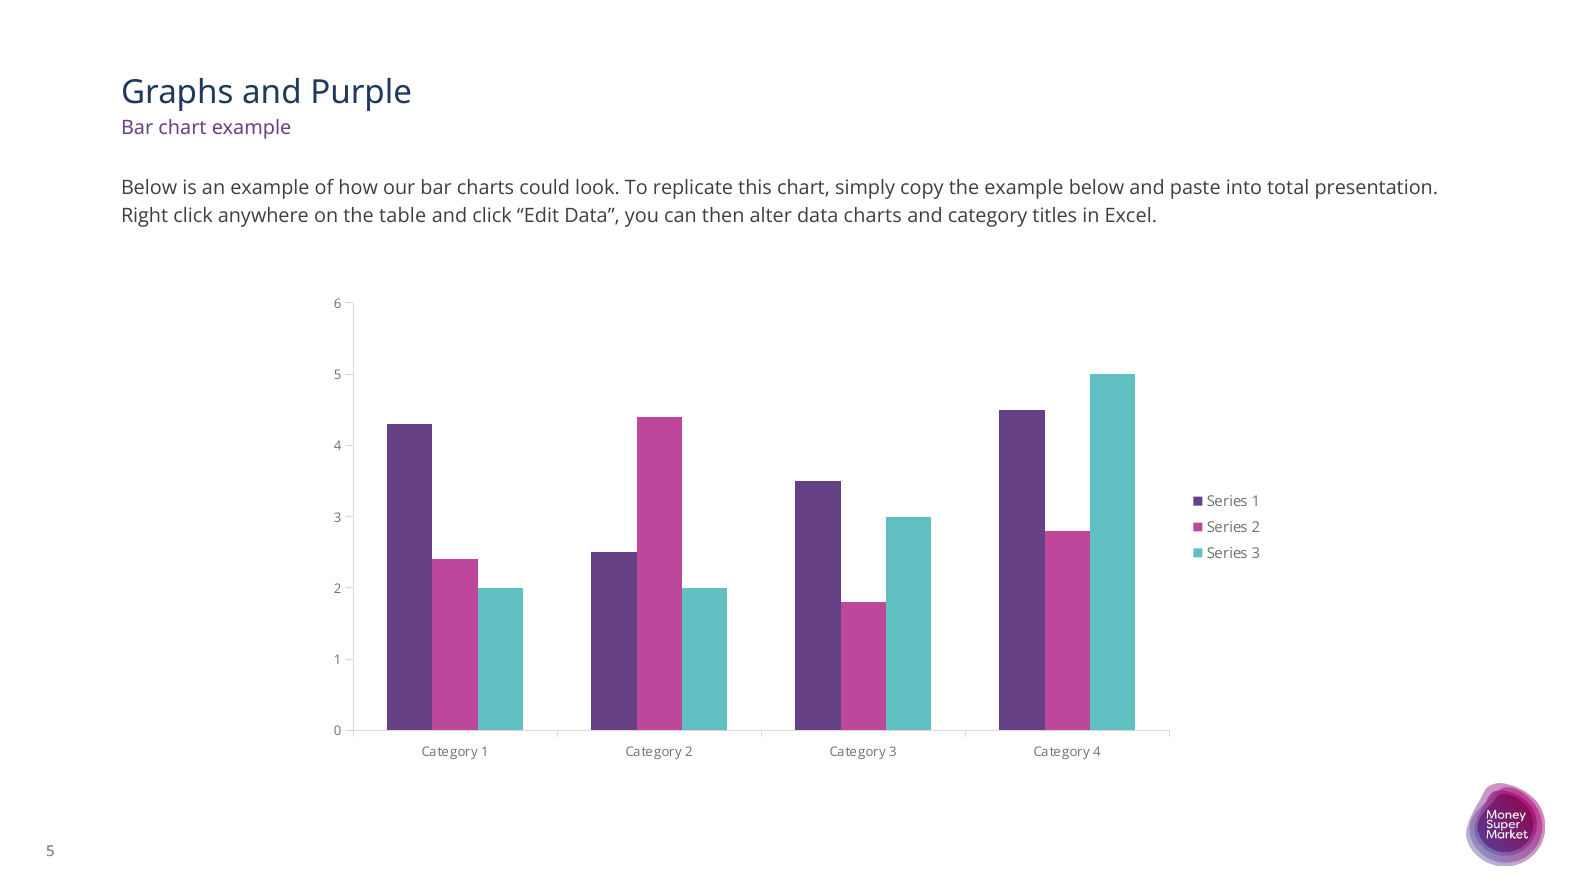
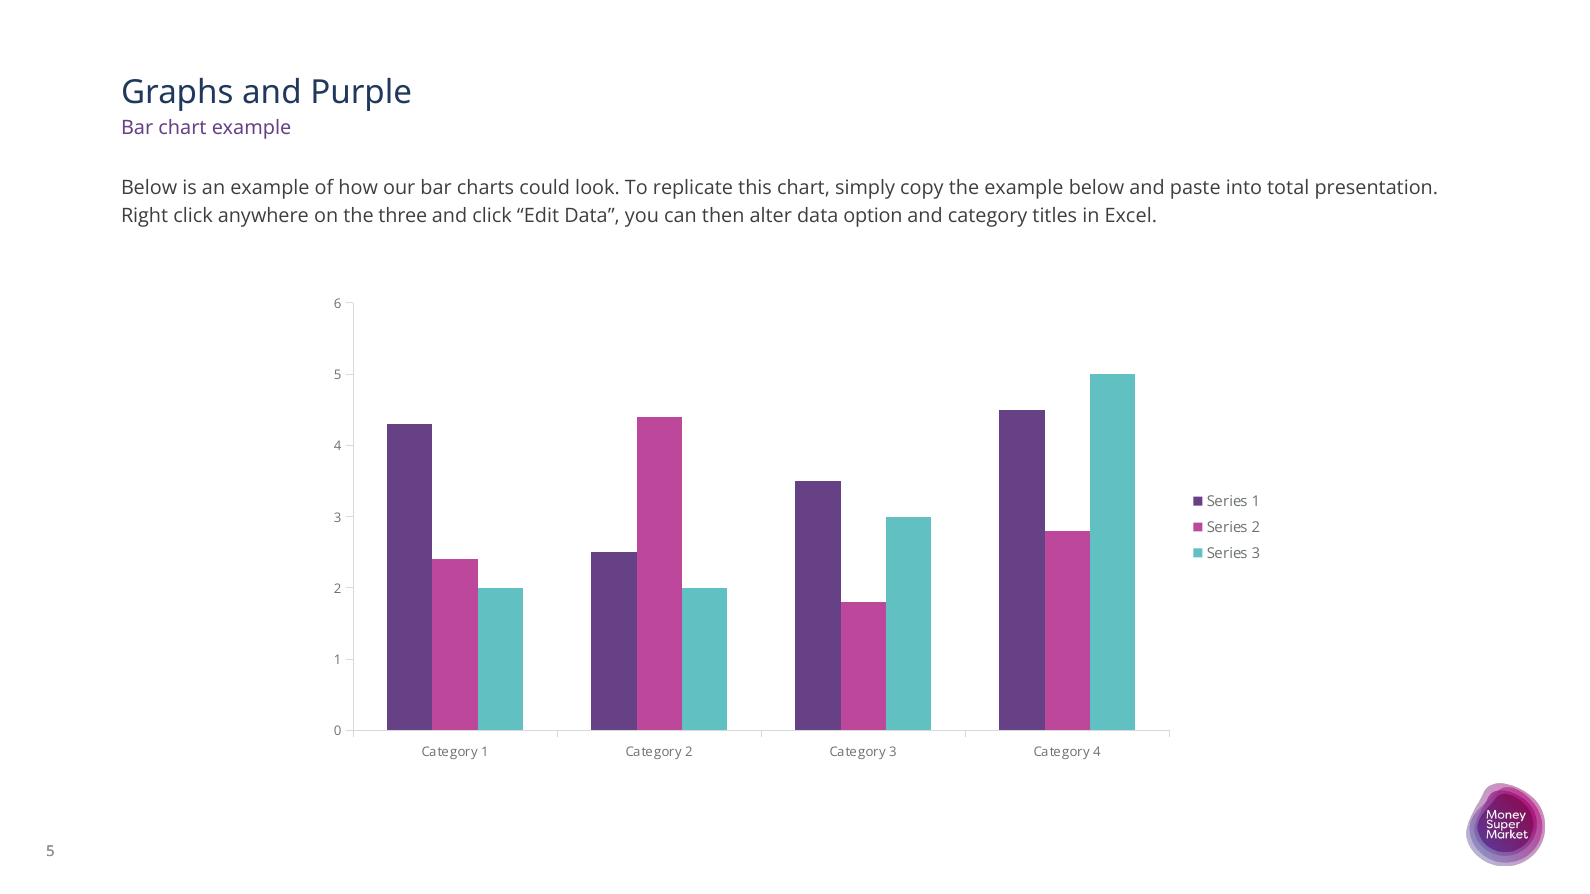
table: table -> three (403, 216)
data charts: charts -> option (873, 216)
